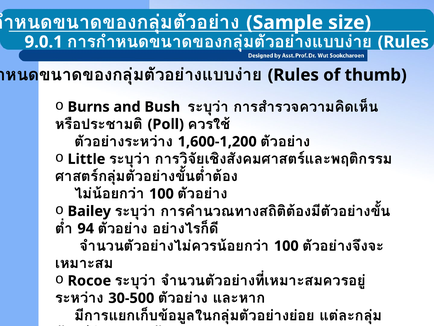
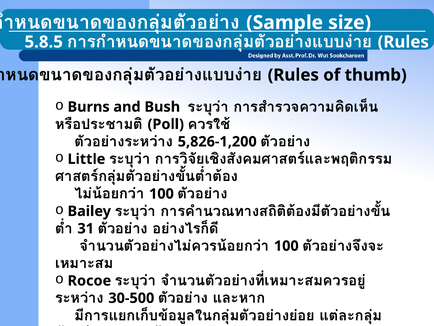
9.0.1: 9.0.1 -> 5.8.5 (44, 42)
1,600-1,200: 1,600-1,200 -> 5,826-1,200 (217, 141)
94: 94 -> 31 (86, 228)
